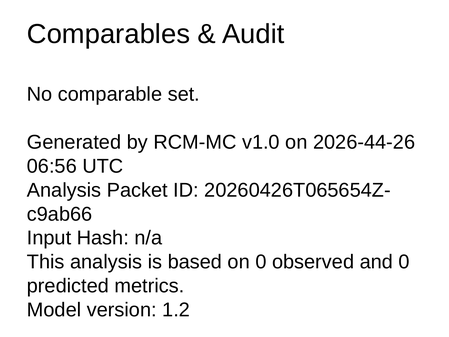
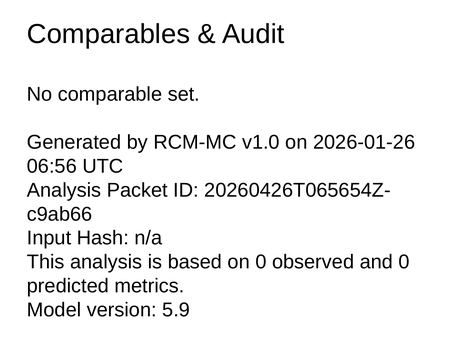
2026-44-26: 2026-44-26 -> 2026-01-26 (364, 142)
1.2: 1.2 -> 5.9 (176, 310)
